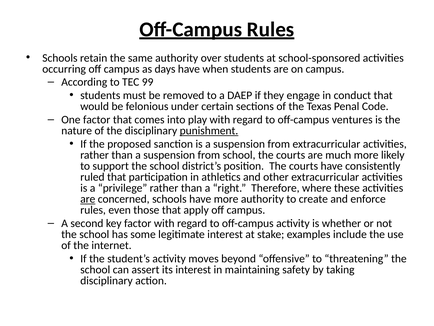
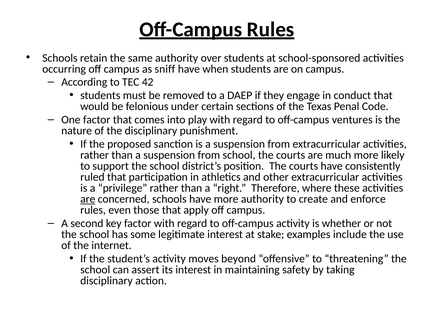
days: days -> sniff (165, 69)
99: 99 -> 42 (148, 82)
punishment underline: present -> none (209, 131)
